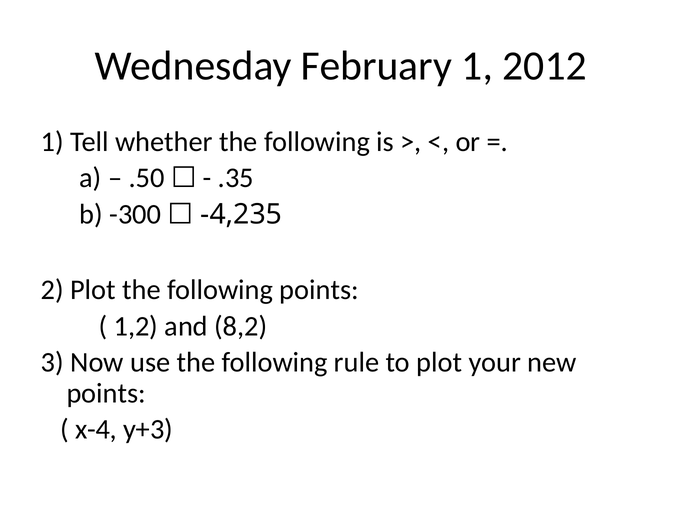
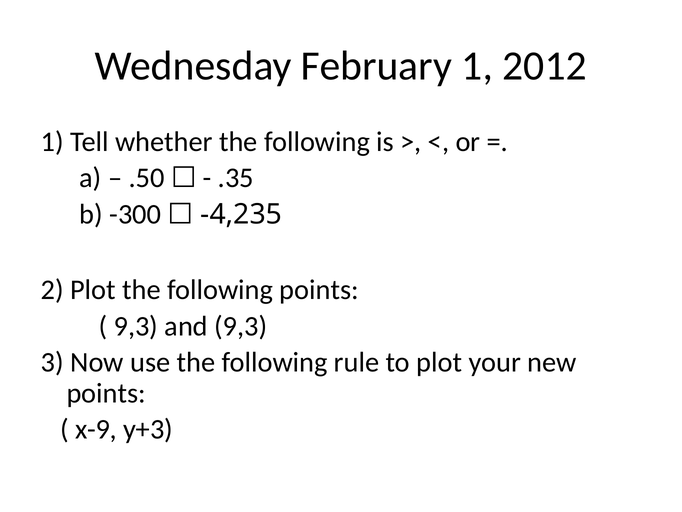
1,2: 1,2 -> 9,3 (136, 326)
and 8,2: 8,2 -> 9,3 (241, 326)
x-4: x-4 -> x-9 (96, 429)
